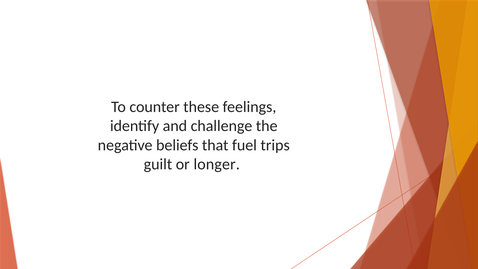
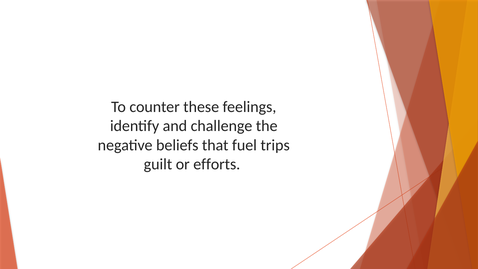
longer: longer -> efforts (217, 164)
